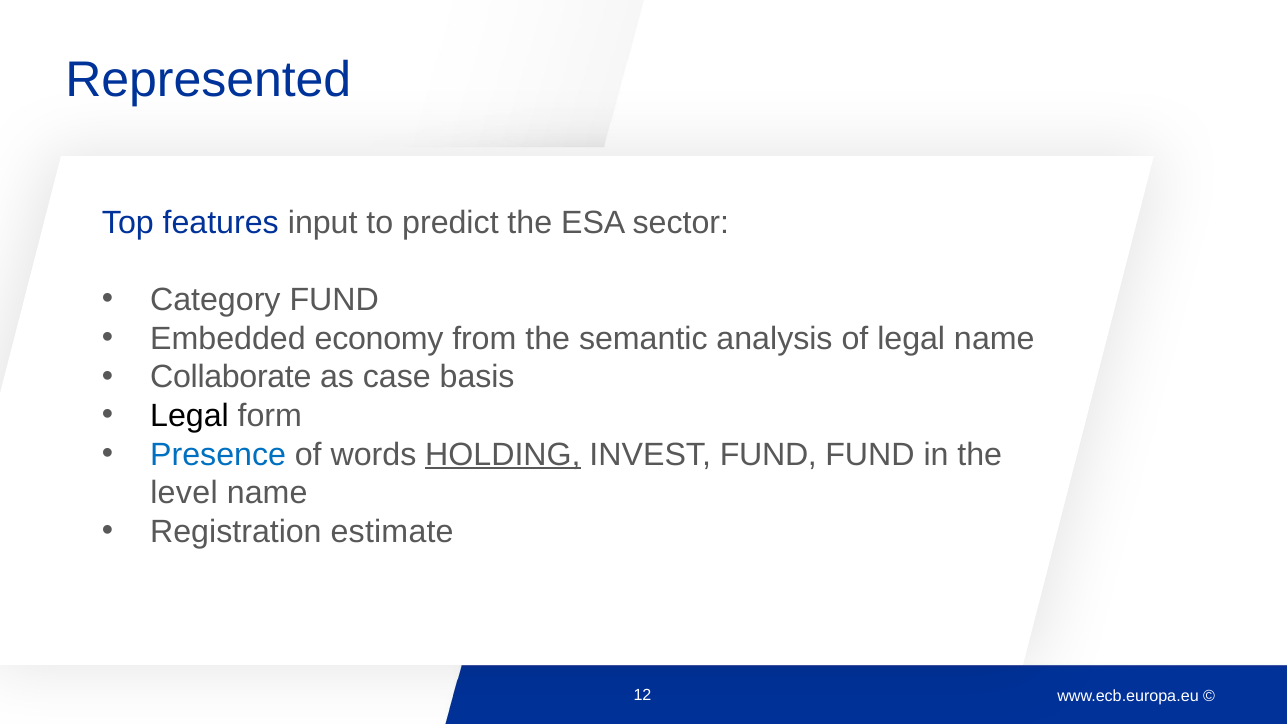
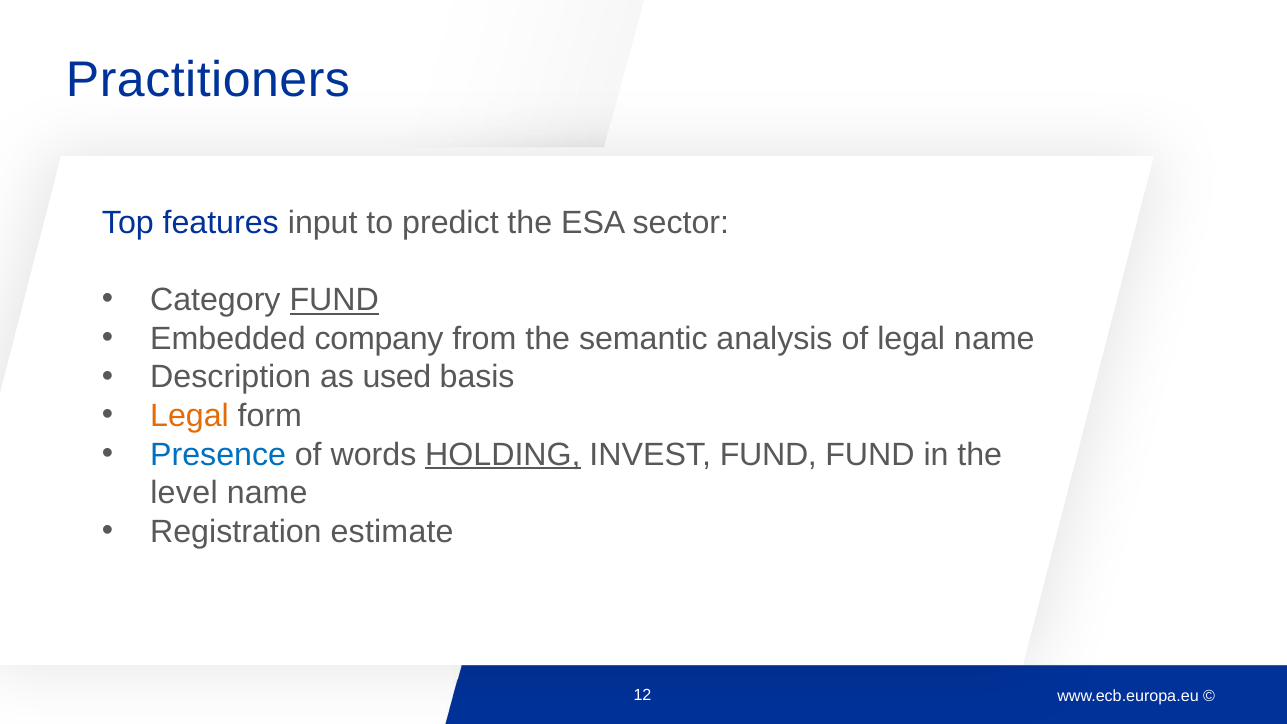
Represented: Represented -> Practitioners (208, 80)
FUND underline: none -> present (334, 300)
economy: economy -> company (379, 339)
Collaborate: Collaborate -> Description (231, 377)
case: case -> used (397, 377)
Legal colour: black -> orange (190, 416)
